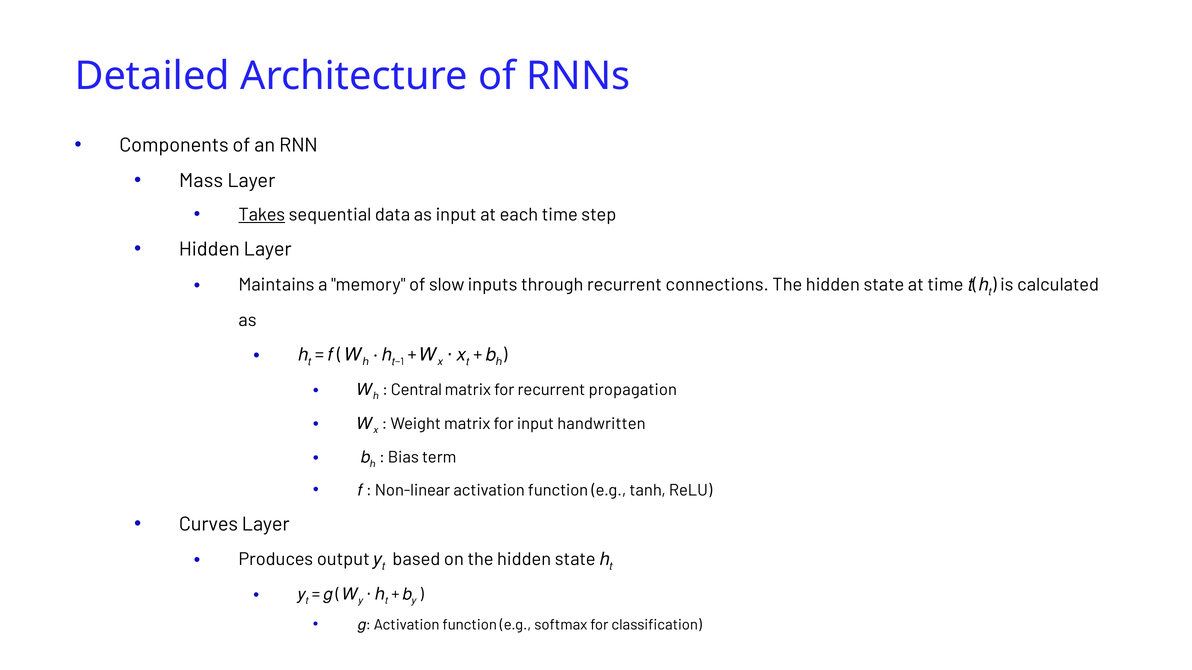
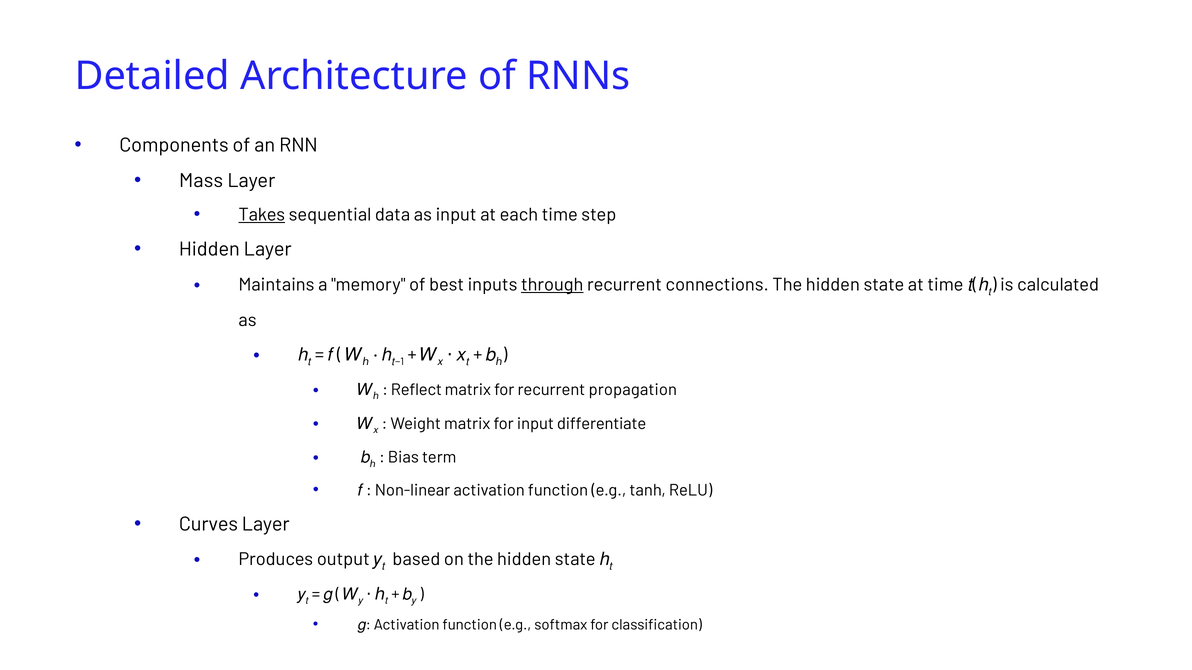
slow: slow -> best (447, 285)
through underline: none -> present (552, 285)
Central: Central -> Reflect (416, 390)
handwritten: handwritten -> differentiate (602, 424)
